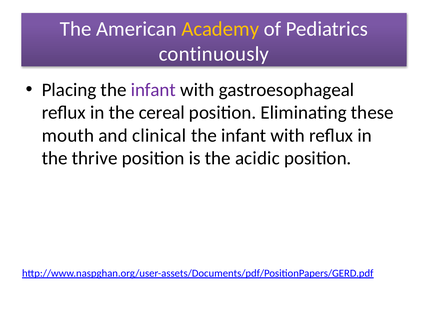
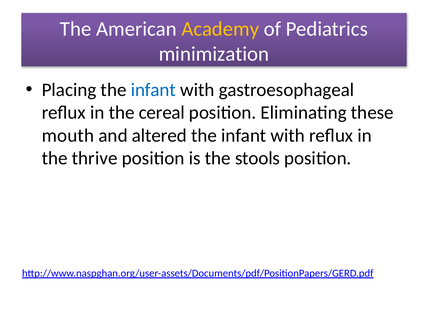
continuously: continuously -> minimization (214, 54)
infant colour: purple -> blue (153, 90)
clinical: clinical -> altered (159, 135)
acidic: acidic -> stools (258, 158)
